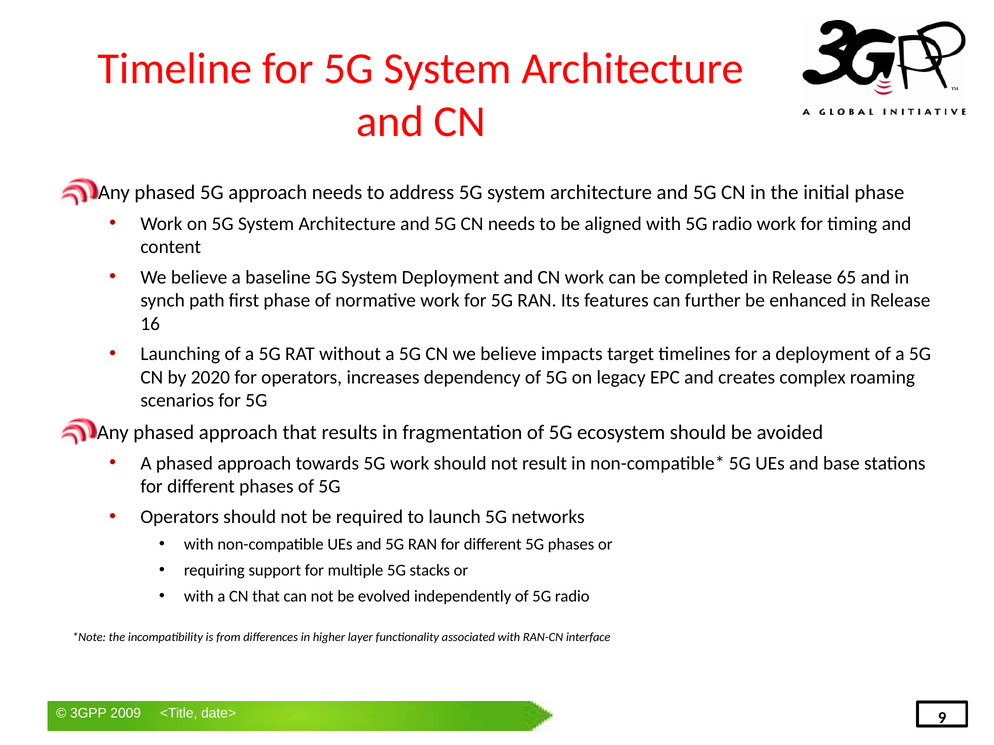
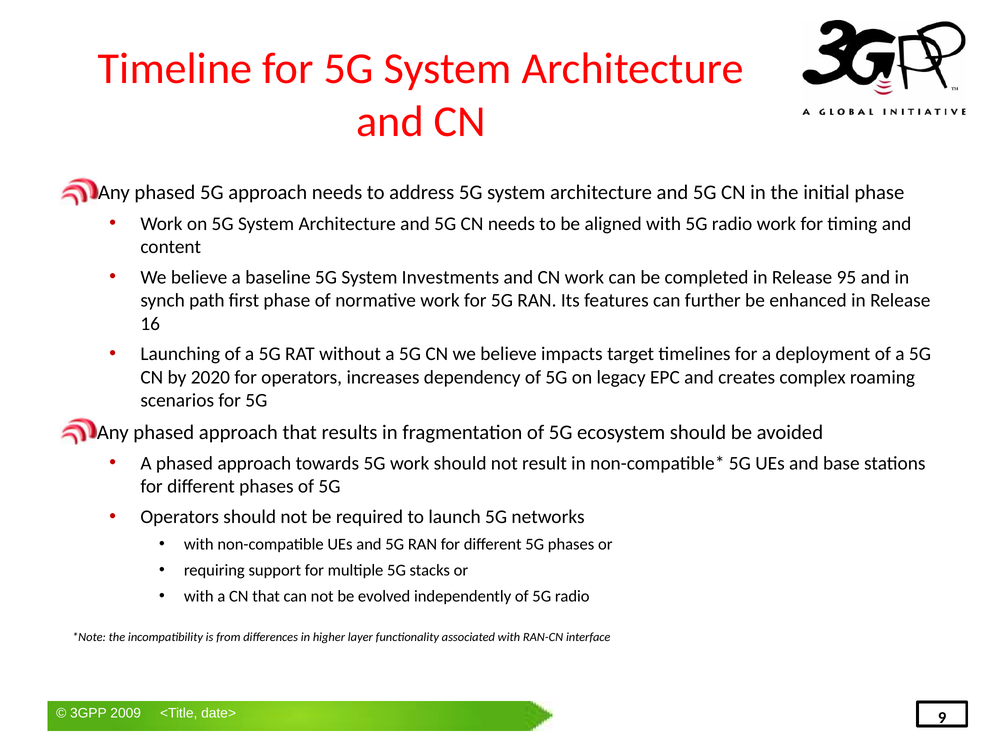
System Deployment: Deployment -> Investments (450, 277)
65: 65 -> 95 (846, 277)
